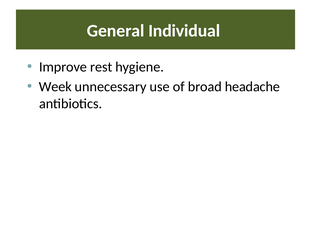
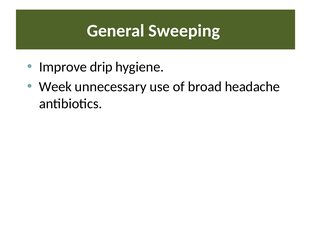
Individual: Individual -> Sweeping (184, 31)
rest: rest -> drip (101, 67)
